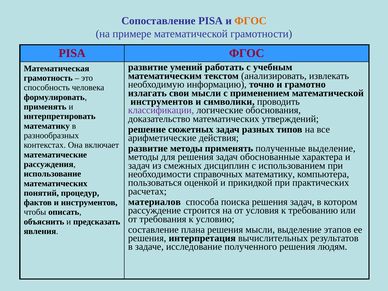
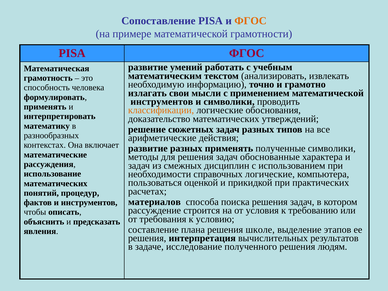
классификации colour: purple -> orange (161, 110)
развитие методы: методы -> разных (186, 148)
полученные выделение: выделение -> символики (332, 148)
справочных математику: математику -> логические (270, 174)
решения мысли: мысли -> школе (260, 230)
